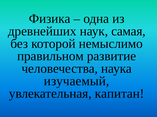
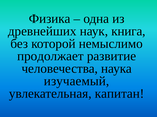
самая: самая -> книга (128, 31)
правильном: правильном -> продолжает (50, 56)
